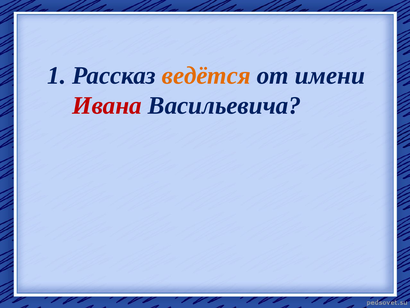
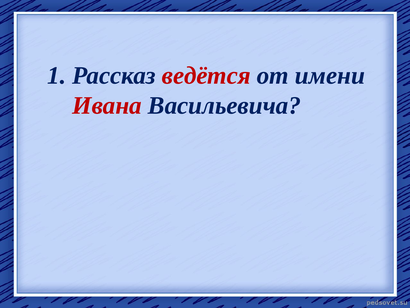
ведётся colour: orange -> red (206, 75)
